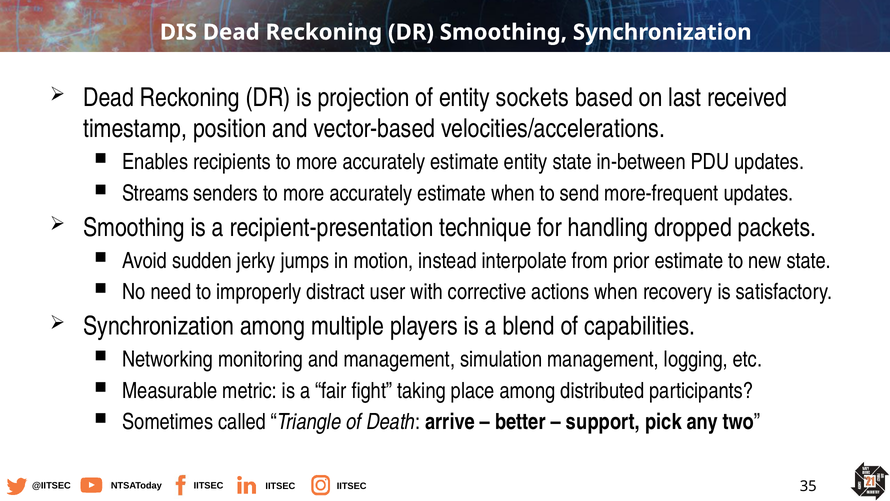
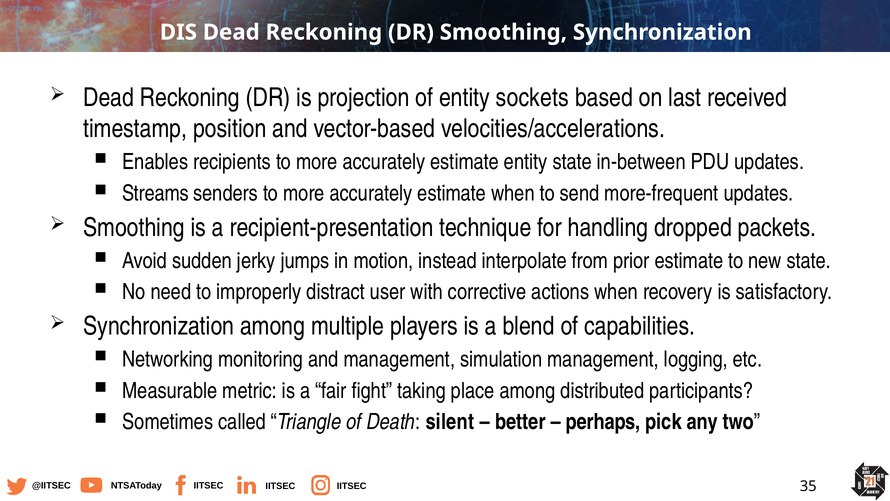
arrive: arrive -> silent (450, 422)
support: support -> perhaps (603, 422)
